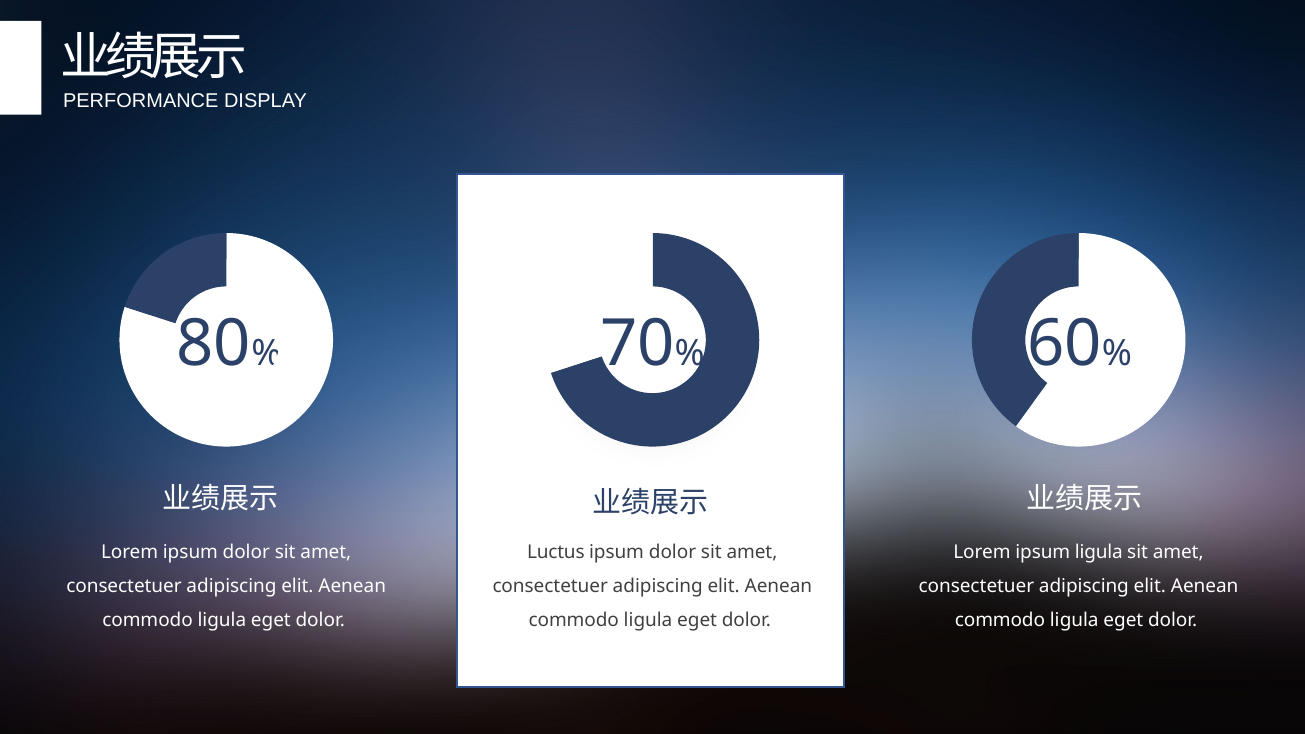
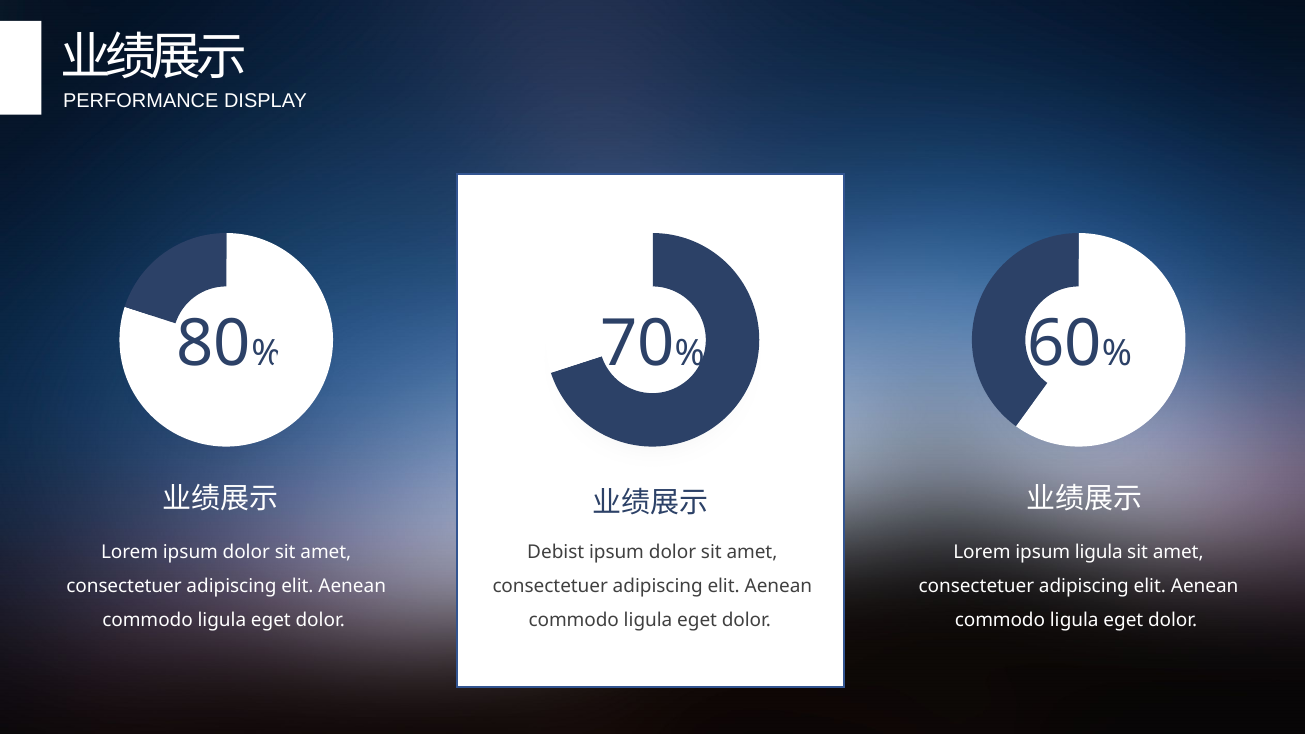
Luctus: Luctus -> Debist (556, 552)
